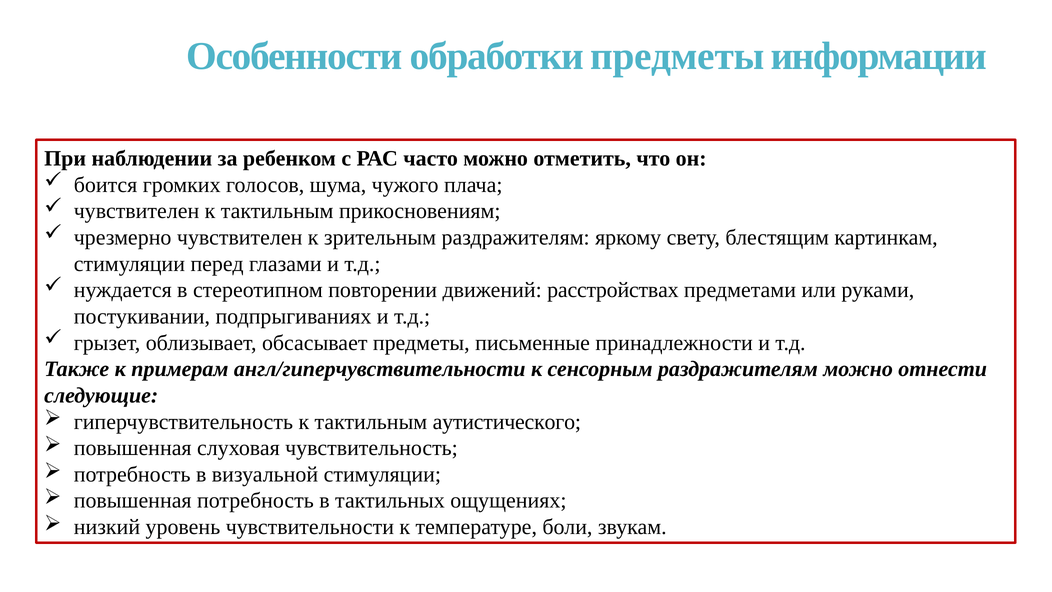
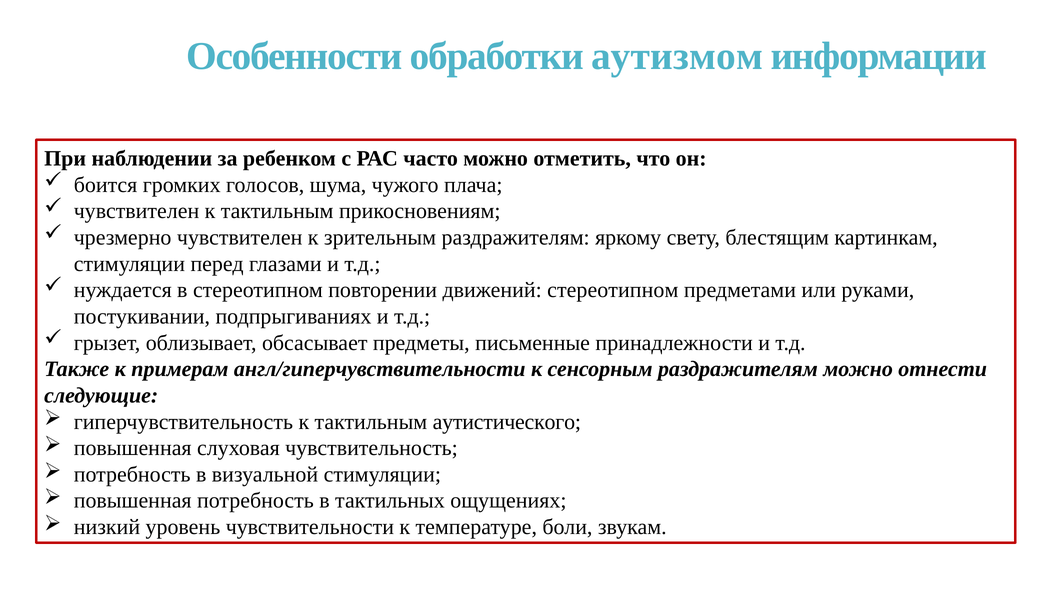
обработки предметы: предметы -> аутизмом (677, 56)
движений расстройствах: расстройствах -> стереотипном (613, 290)
